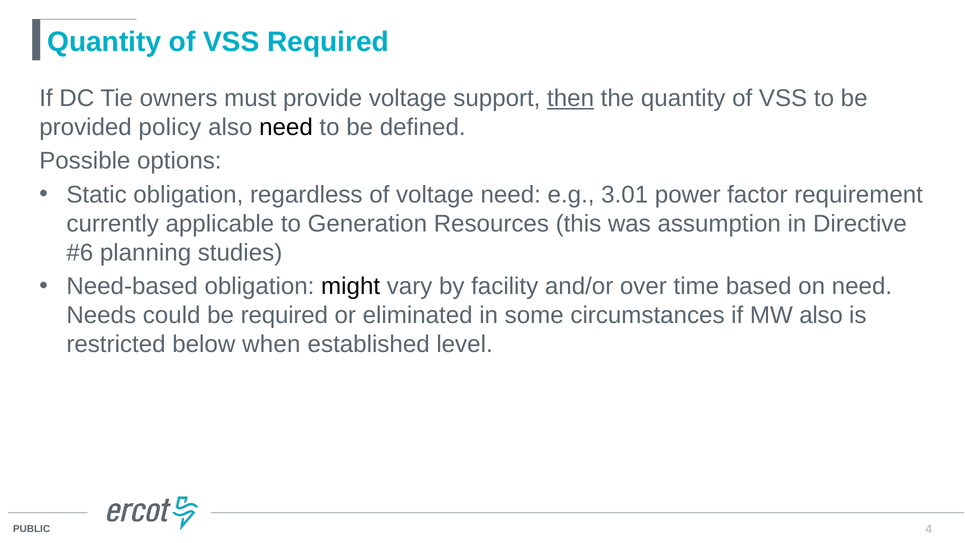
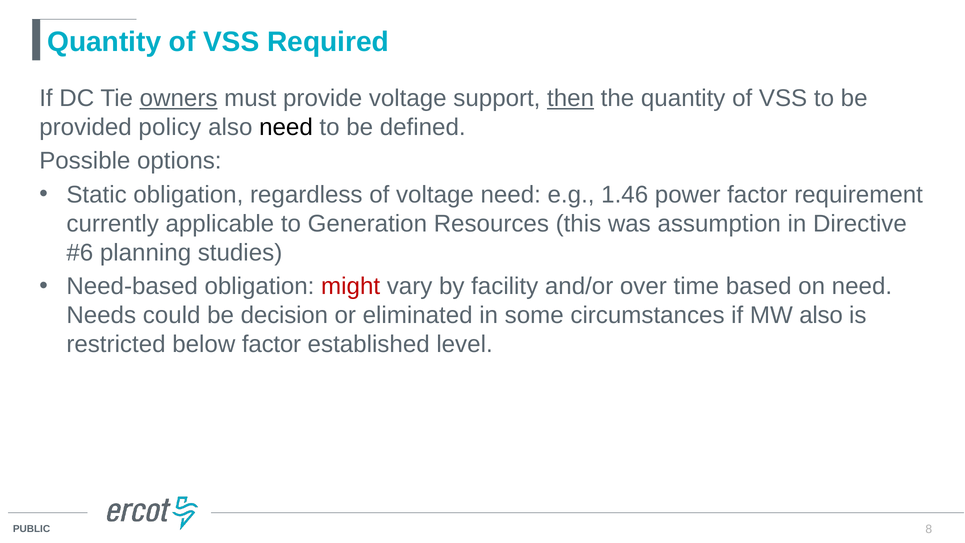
owners underline: none -> present (179, 98)
3.01: 3.01 -> 1.46 (625, 195)
might colour: black -> red (351, 286)
be required: required -> decision (284, 315)
below when: when -> factor (272, 344)
4: 4 -> 8 (929, 529)
